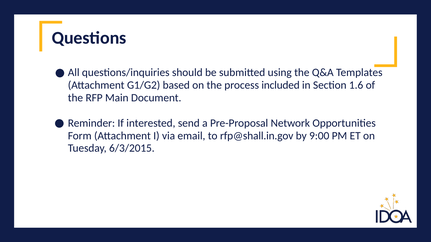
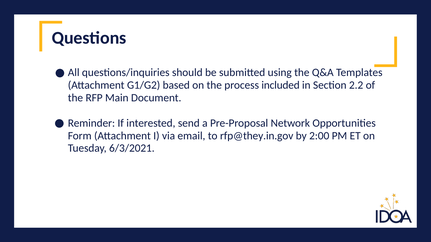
1.6: 1.6 -> 2.2 (356, 85)
rfp@shall.in.gov: rfp@shall.in.gov -> rfp@they.in.gov (257, 136)
9:00: 9:00 -> 2:00 (319, 136)
6/3/2015: 6/3/2015 -> 6/3/2021 (132, 149)
